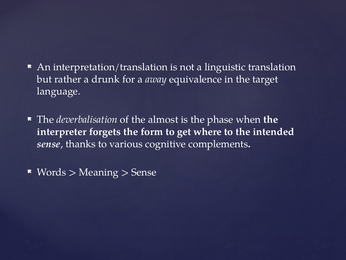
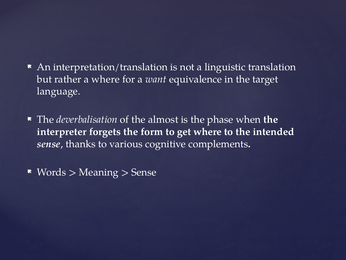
a drunk: drunk -> where (106, 79)
away: away -> want (156, 79)
